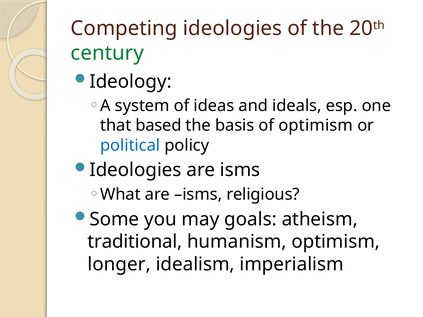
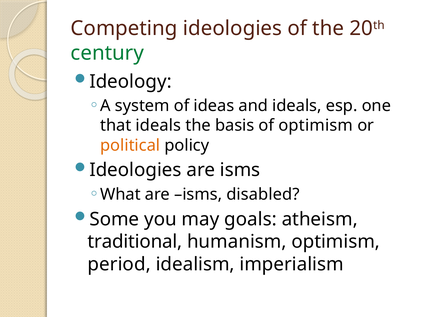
that based: based -> ideals (158, 126)
political colour: blue -> orange (130, 145)
religious: religious -> disabled (263, 194)
longer: longer -> period (119, 264)
